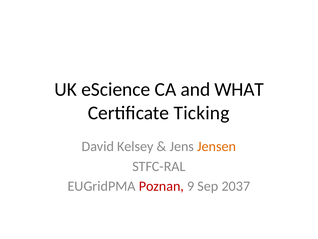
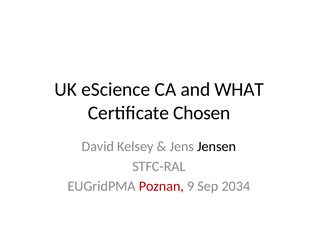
Ticking: Ticking -> Chosen (202, 113)
Jensen colour: orange -> black (217, 146)
2037: 2037 -> 2034 (236, 186)
